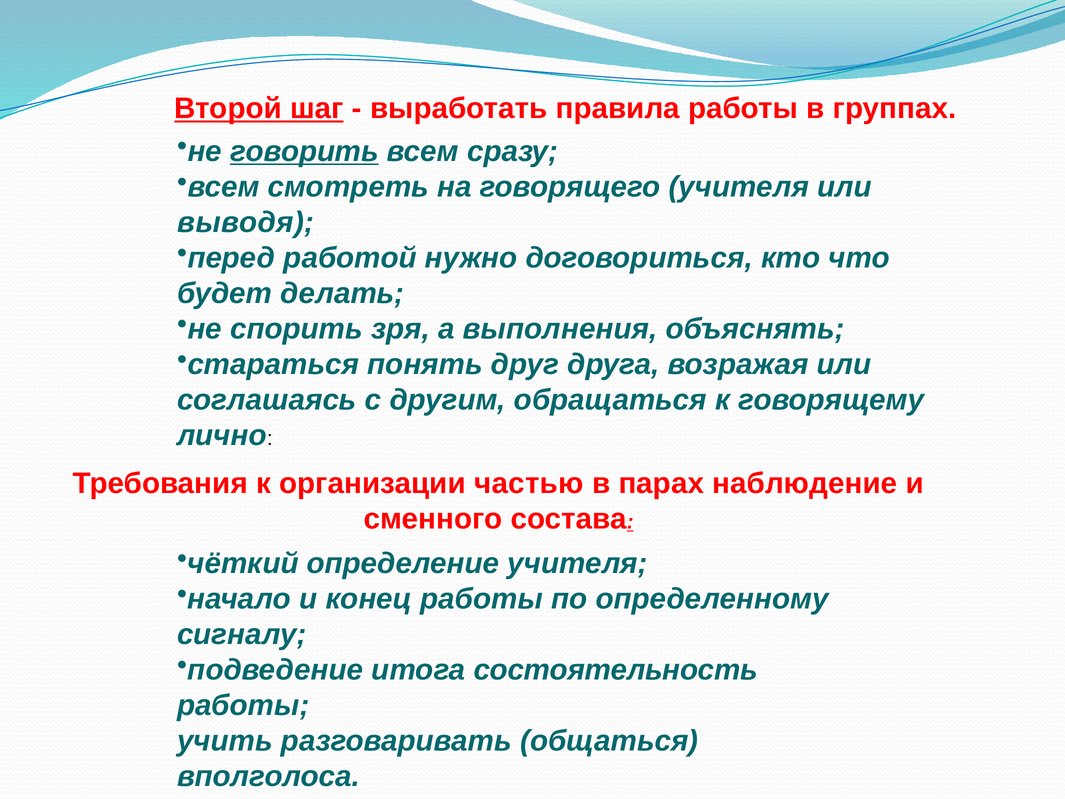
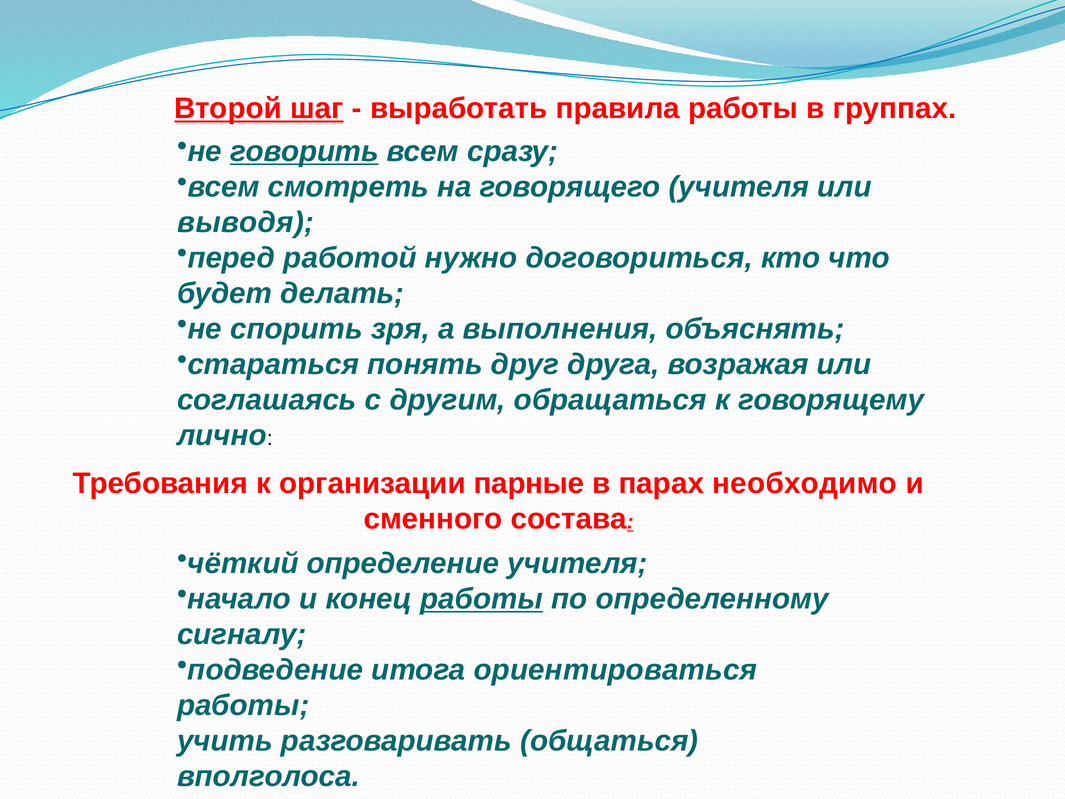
частью: частью -> парные (529, 483)
наблюдение: наблюдение -> необходимо (805, 483)
работы underline: none -> present (482, 599)
состоятельность: состоятельность -> ориентироваться (615, 670)
